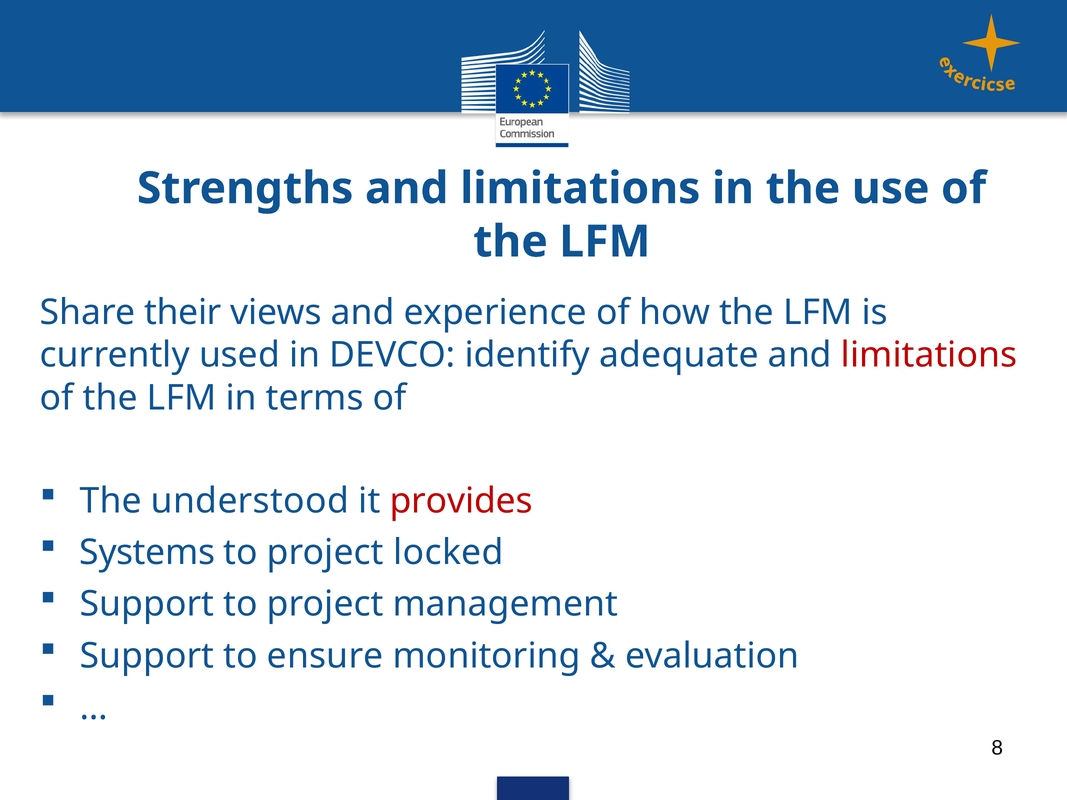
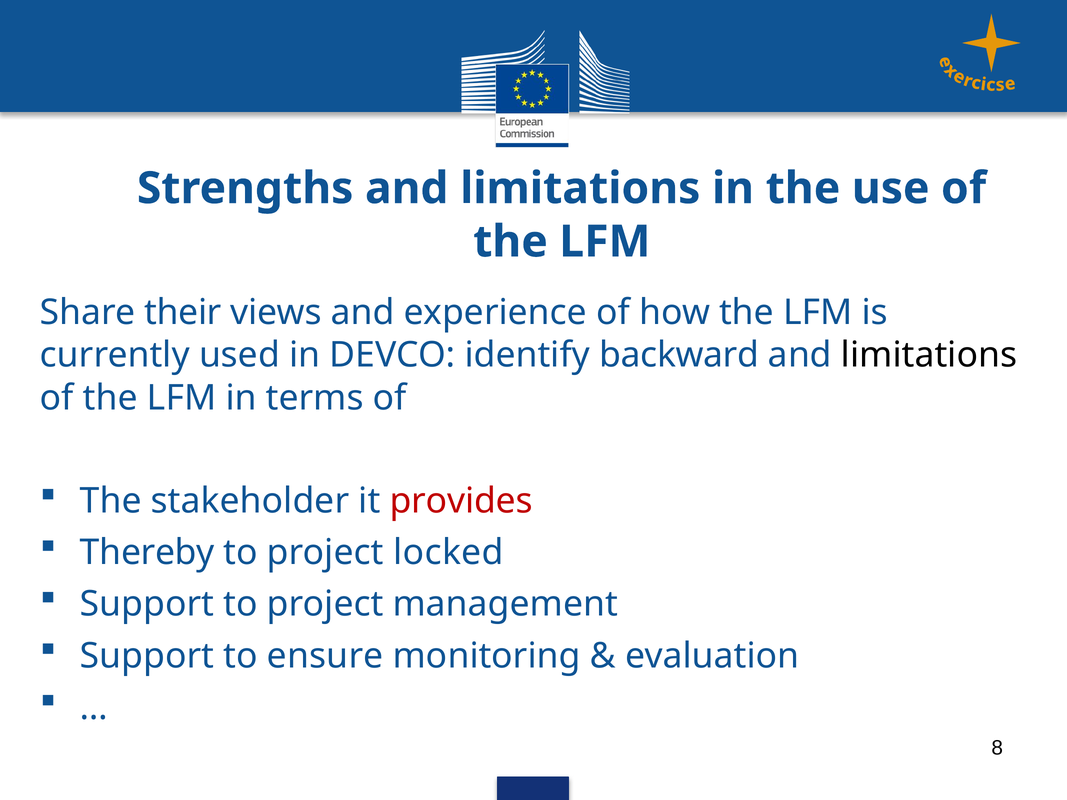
adequate: adequate -> backward (679, 355)
limitations colour: red -> black (929, 355)
understood: understood -> stakeholder (250, 501)
Systems: Systems -> Thereby (147, 553)
